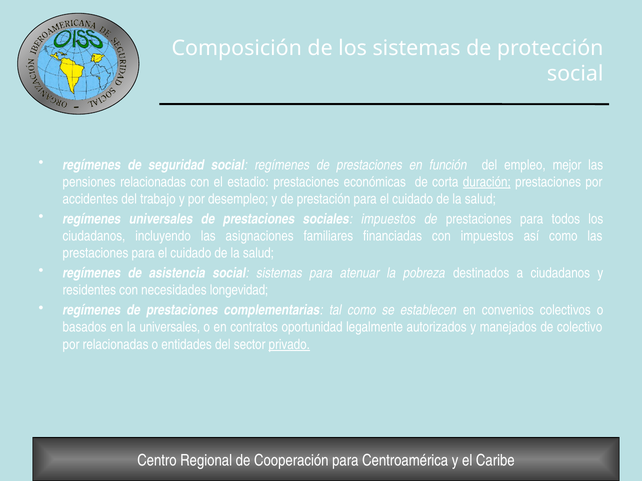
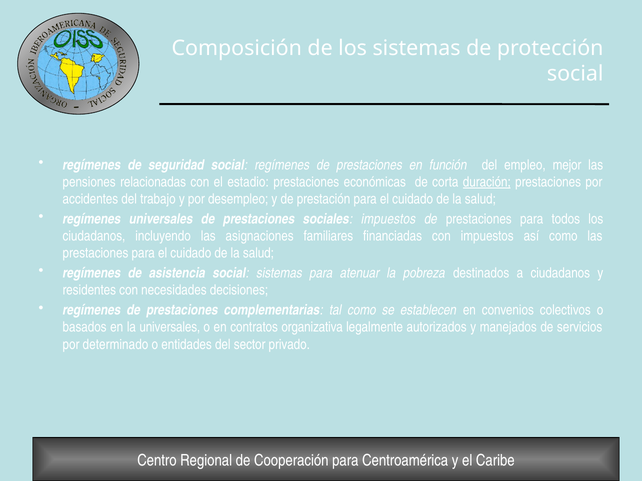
longevidad: longevidad -> decisiones (239, 291)
oportunidad: oportunidad -> organizativa (312, 328)
colectivo: colectivo -> servicios (580, 328)
por relacionadas: relacionadas -> determinado (115, 345)
privado underline: present -> none (289, 345)
